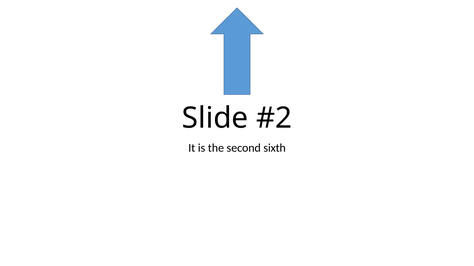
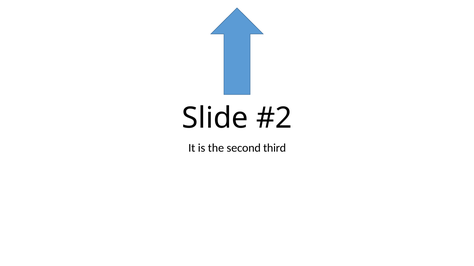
sixth: sixth -> third (275, 148)
